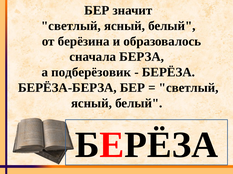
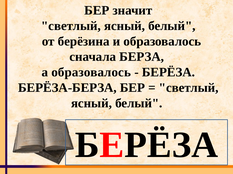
а подберёзовик: подберёзовик -> образовалось (91, 72)
